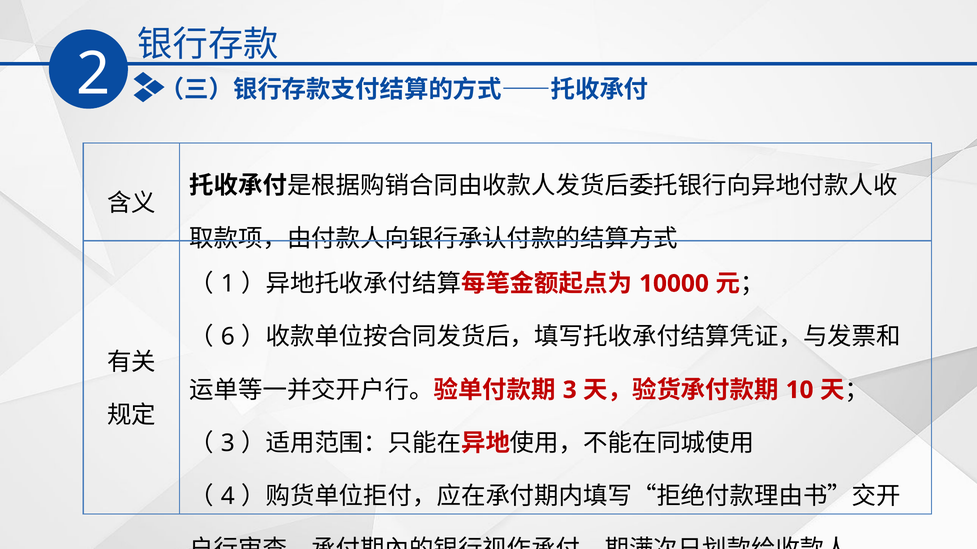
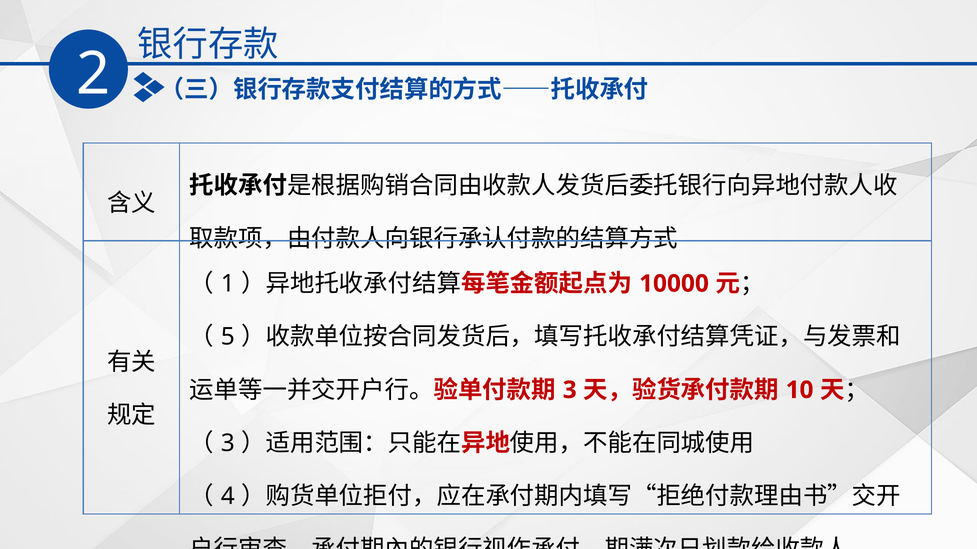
6: 6 -> 5 (228, 337)
